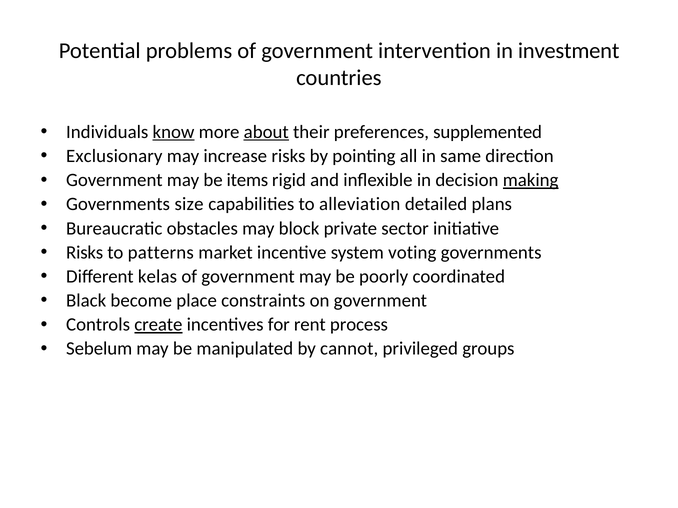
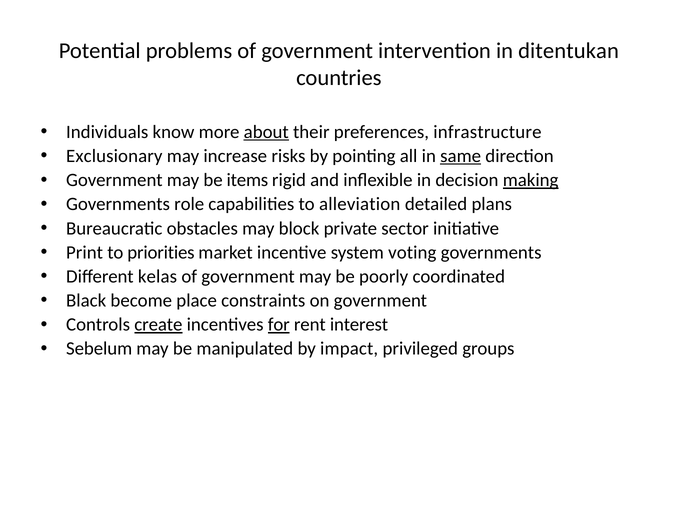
investment: investment -> ditentukan (569, 51)
know underline: present -> none (174, 132)
supplemented: supplemented -> infrastructure (487, 132)
same underline: none -> present (461, 156)
size: size -> role (189, 204)
Risks: Risks -> Print (85, 253)
patterns: patterns -> priorities (161, 253)
for underline: none -> present (279, 325)
process: process -> interest (359, 325)
cannot: cannot -> impact (349, 349)
